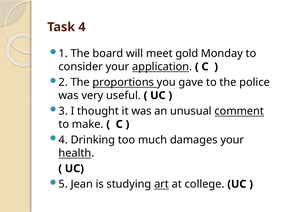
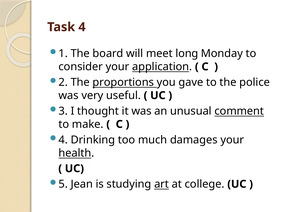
gold: gold -> long (187, 54)
